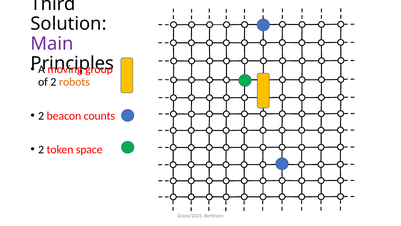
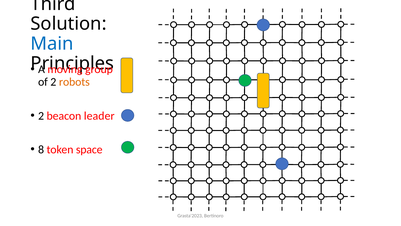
Main colour: purple -> blue (52, 44)
counts: counts -> leader (99, 116)
2: 2 -> 8 (41, 149)
